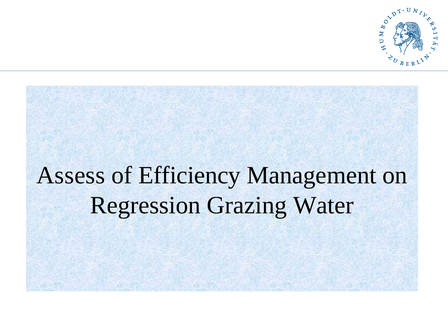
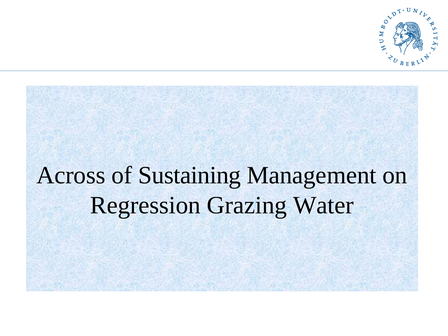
Assess: Assess -> Across (71, 175)
Efficiency: Efficiency -> Sustaining (190, 175)
